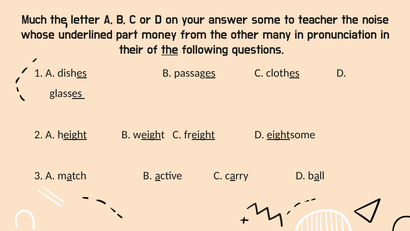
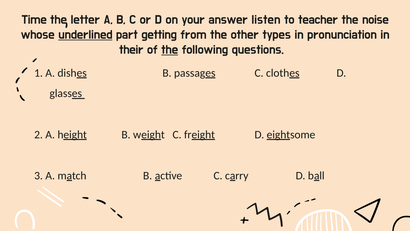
Much: Much -> Time (34, 20)
some: some -> listen (266, 20)
underlined underline: none -> present (85, 35)
money: money -> getting (159, 35)
many: many -> types (277, 35)
